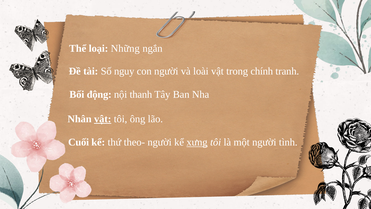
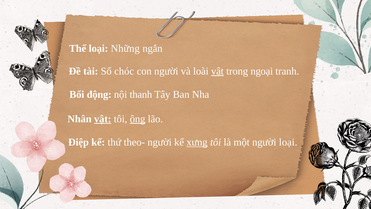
nguy: nguy -> chóc (124, 71)
vật underline: none -> present (217, 71)
chính: chính -> ngoại (262, 71)
ông underline: none -> present (138, 119)
Cuối: Cuối -> Điệp (79, 142)
người tình: tình -> loại (288, 142)
